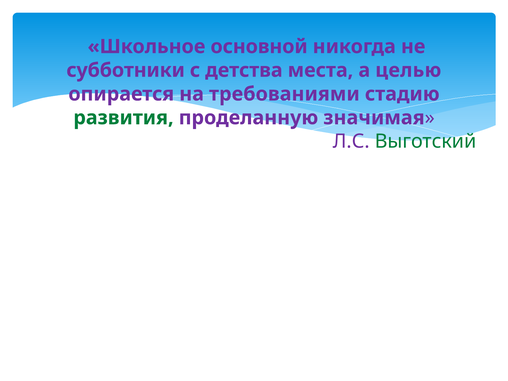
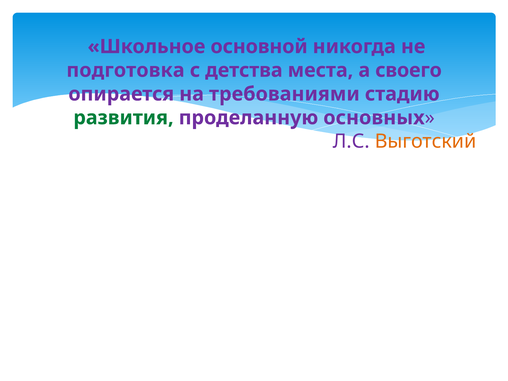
субботники: субботники -> подготовка (125, 70)
целью: целью -> своего (409, 70)
значимая: значимая -> основных (374, 118)
Выготский colour: green -> orange (426, 141)
